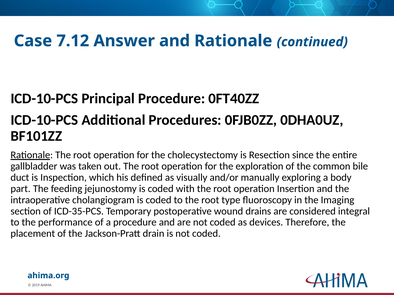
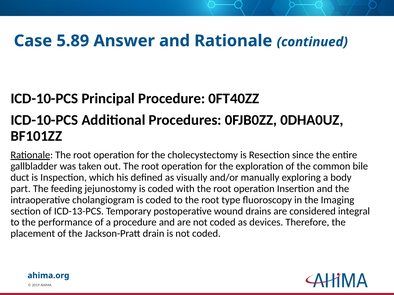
7.12: 7.12 -> 5.89 (73, 41)
ICD-35-PCS: ICD-35-PCS -> ICD-13-PCS (79, 211)
